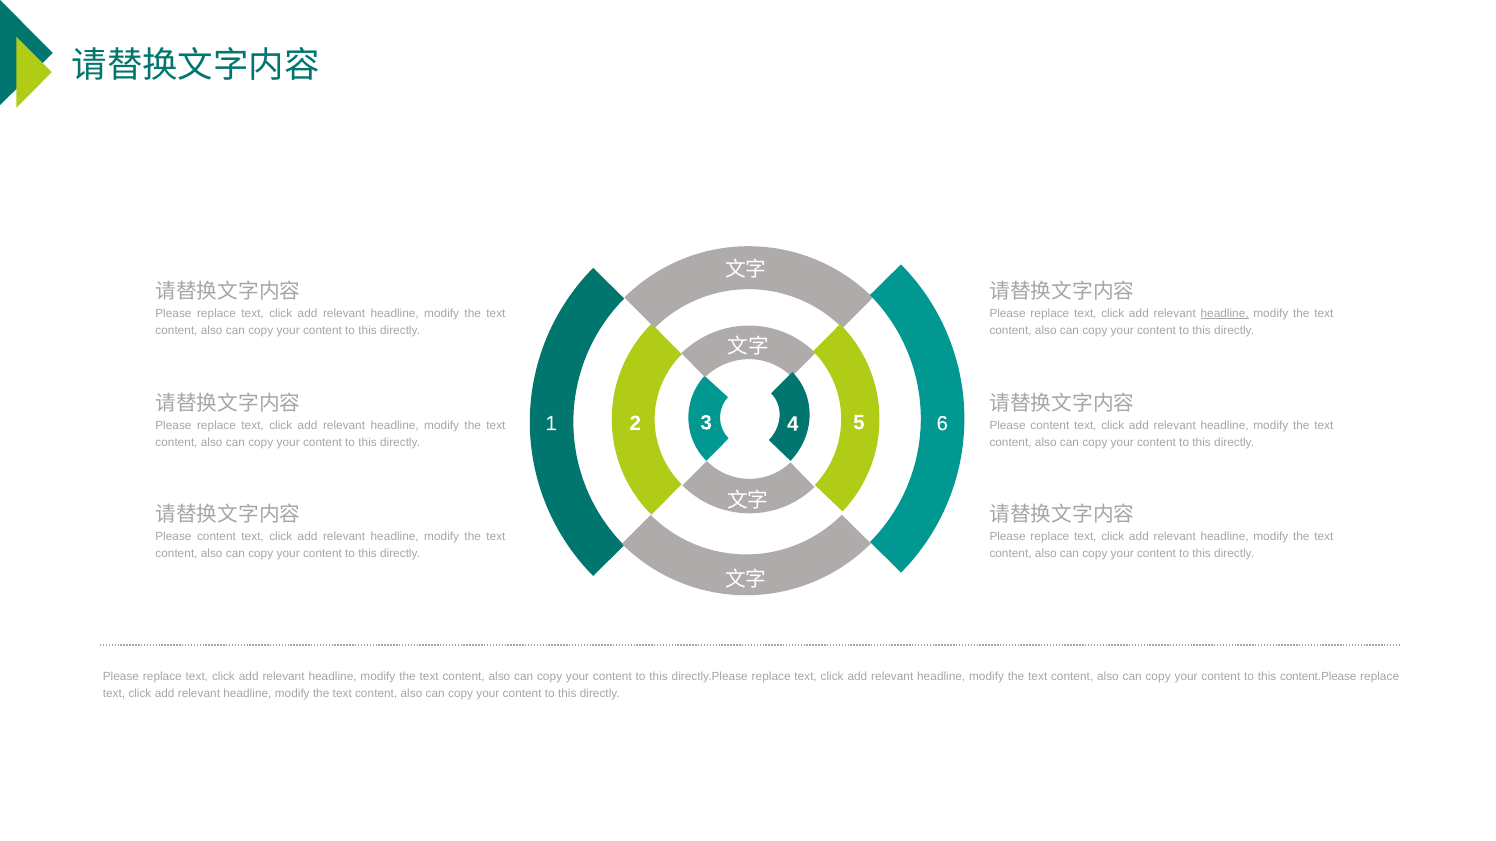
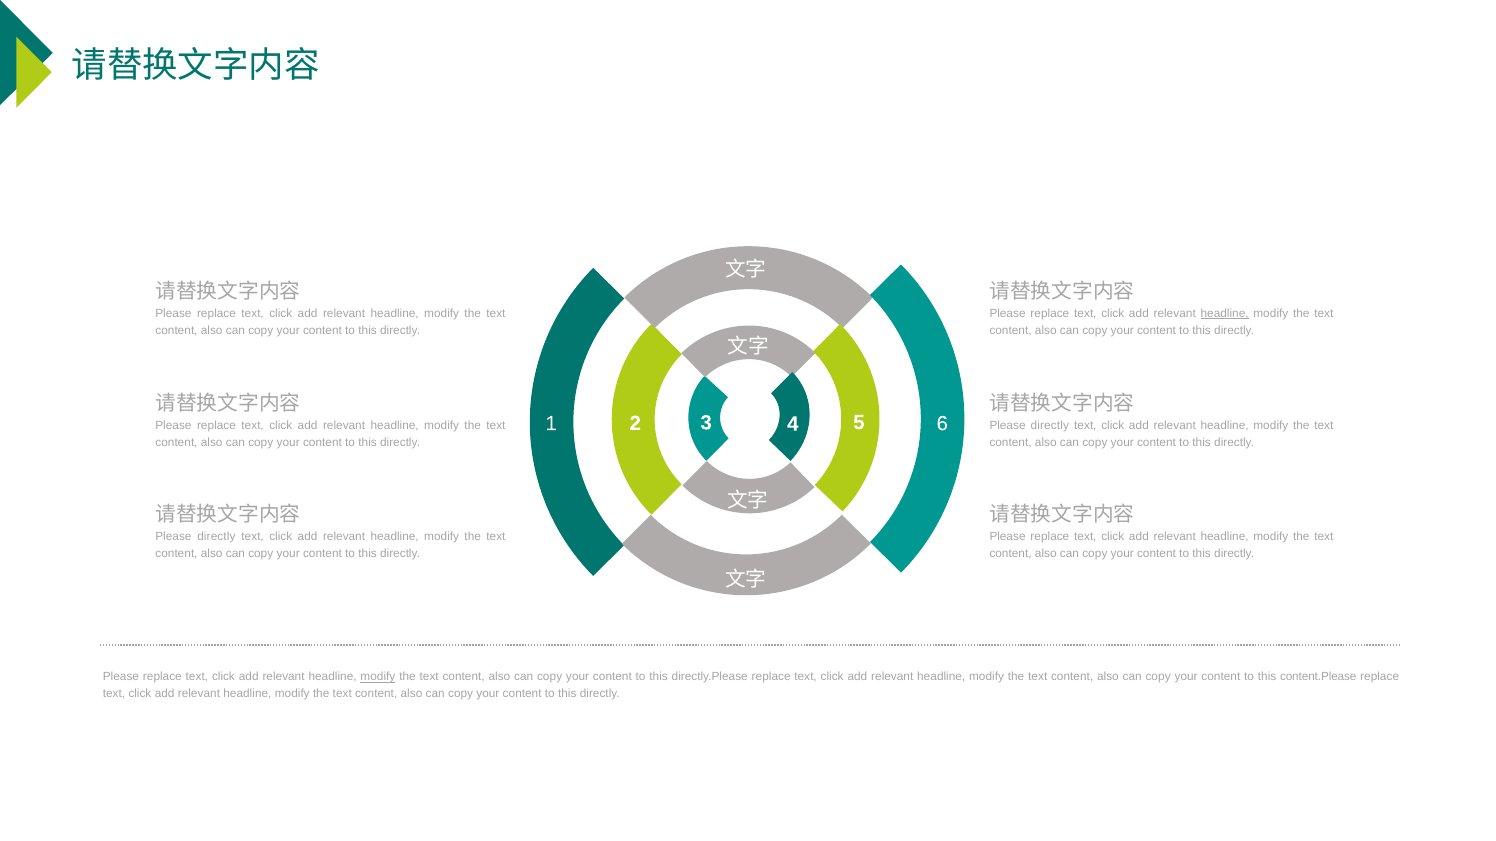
content: content -> directly (1050, 426)
content: content -> directly (216, 537)
modify underline: none -> present (378, 677)
